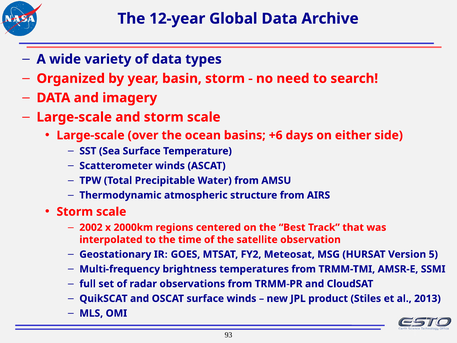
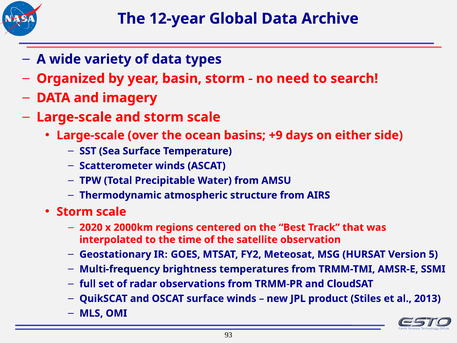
+6: +6 -> +9 (276, 135)
2002: 2002 -> 2020 (91, 227)
